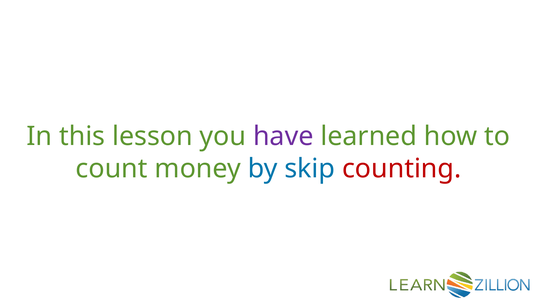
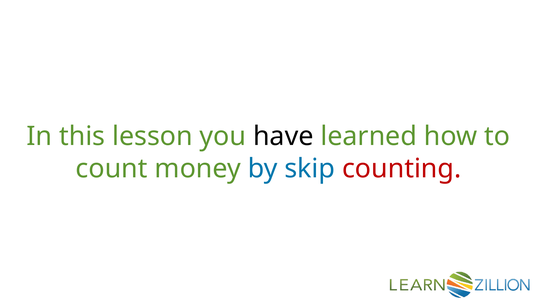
have colour: purple -> black (283, 136)
